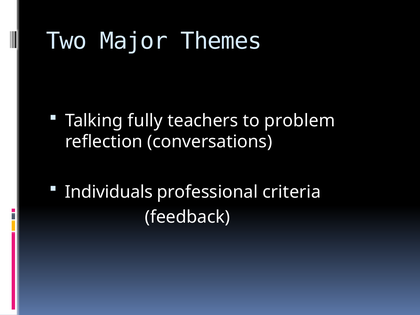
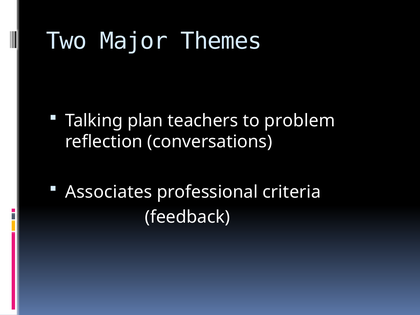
fully: fully -> plan (145, 121)
Individuals: Individuals -> Associates (109, 192)
